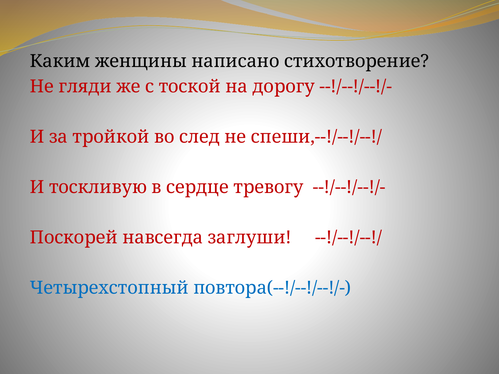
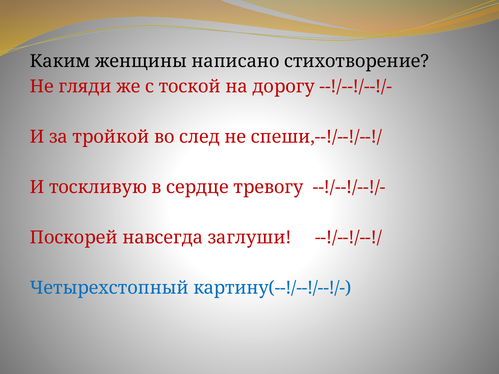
повтора(--!/--!/--!/-: повтора(--!/--!/--!/- -> картину(--!/--!/--!/- (272, 288)
